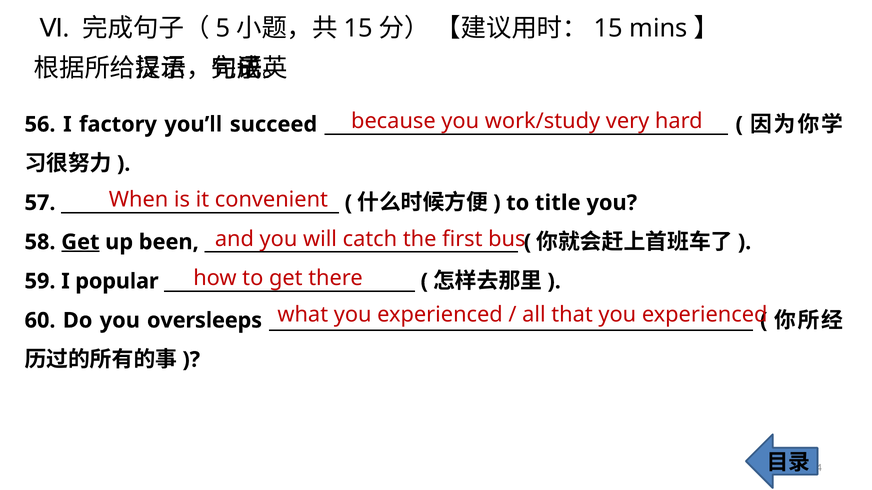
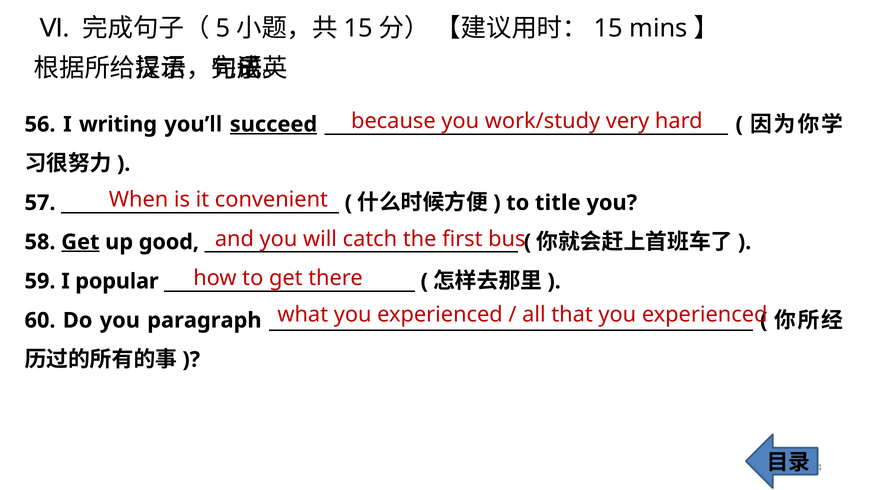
factory: factory -> writing (118, 125)
succeed underline: none -> present (274, 125)
been: been -> good (169, 242)
oversleeps: oversleeps -> paragraph (204, 321)
